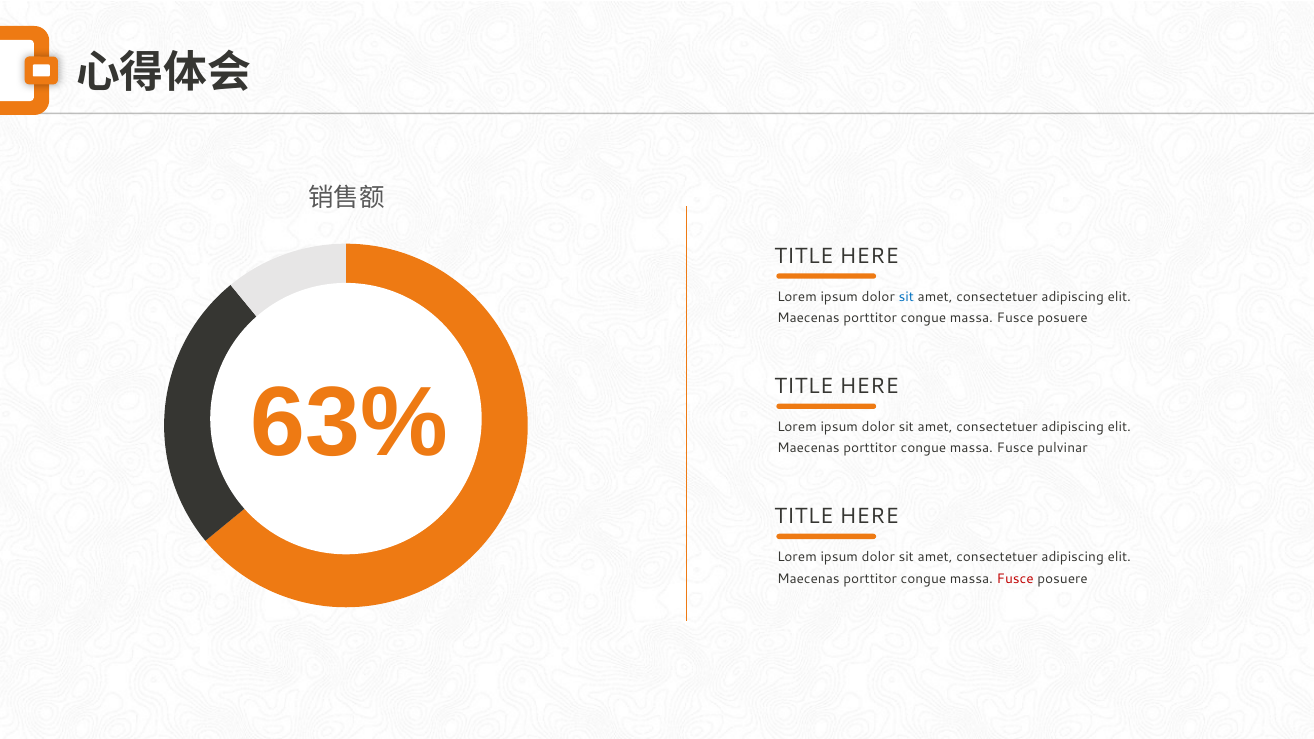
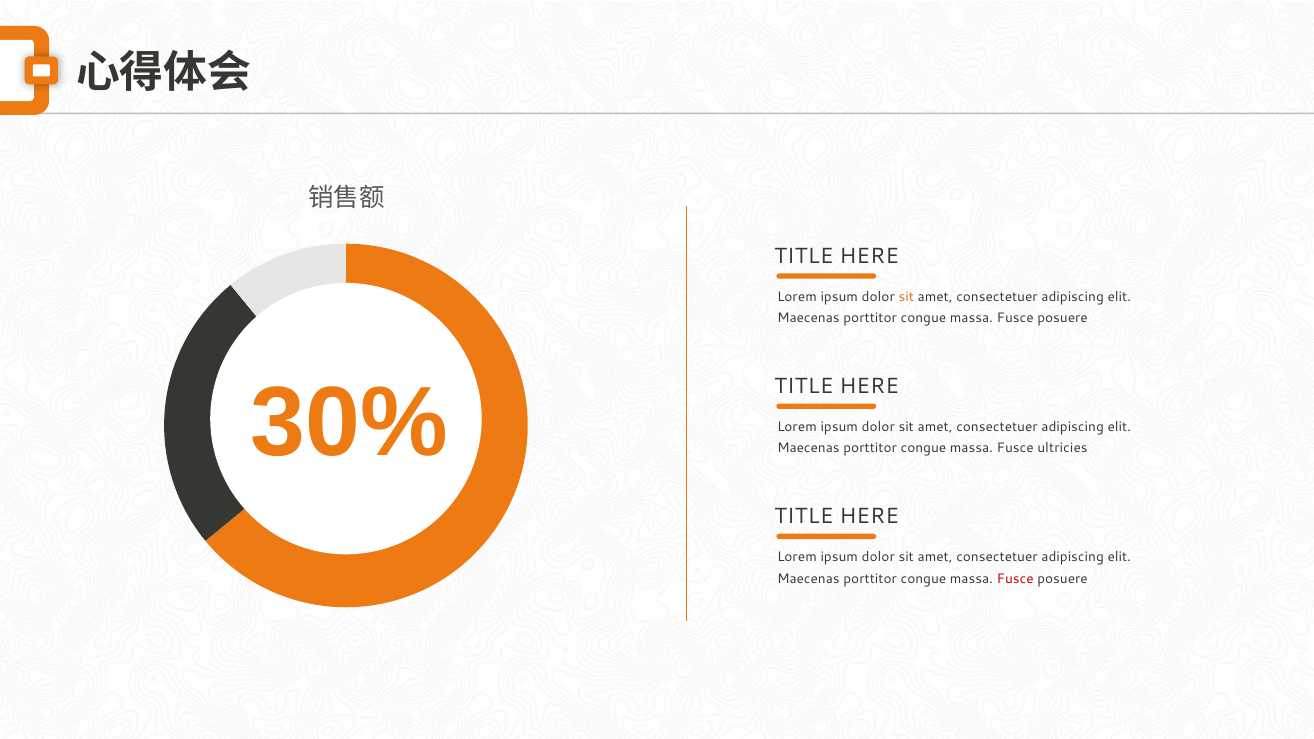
sit colour: blue -> orange (906, 297)
63%: 63% -> 30% (350, 423)
pulvinar: pulvinar -> ultricies (1063, 448)
